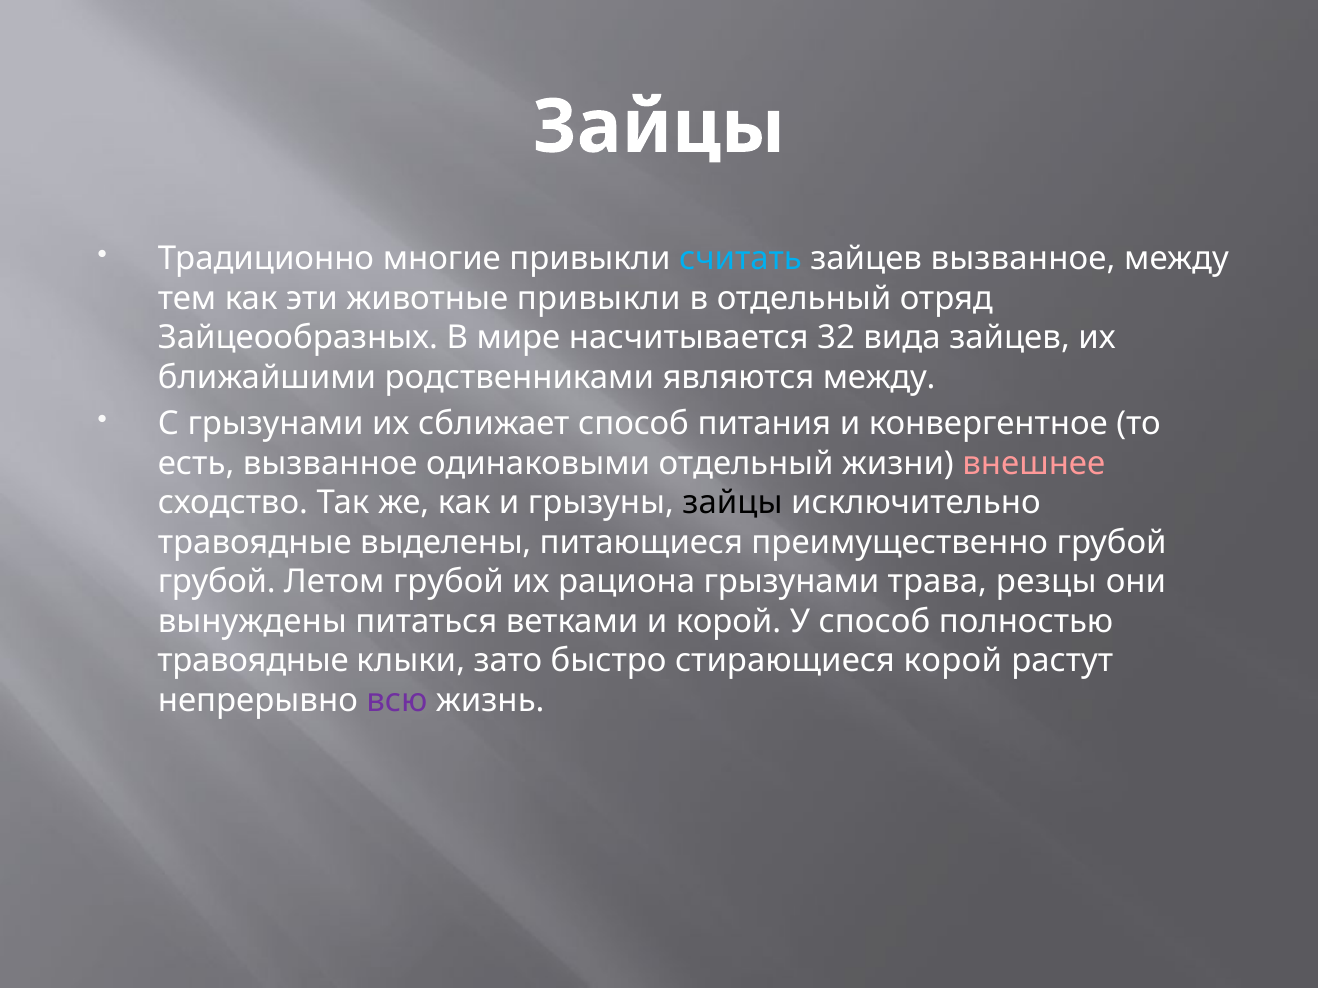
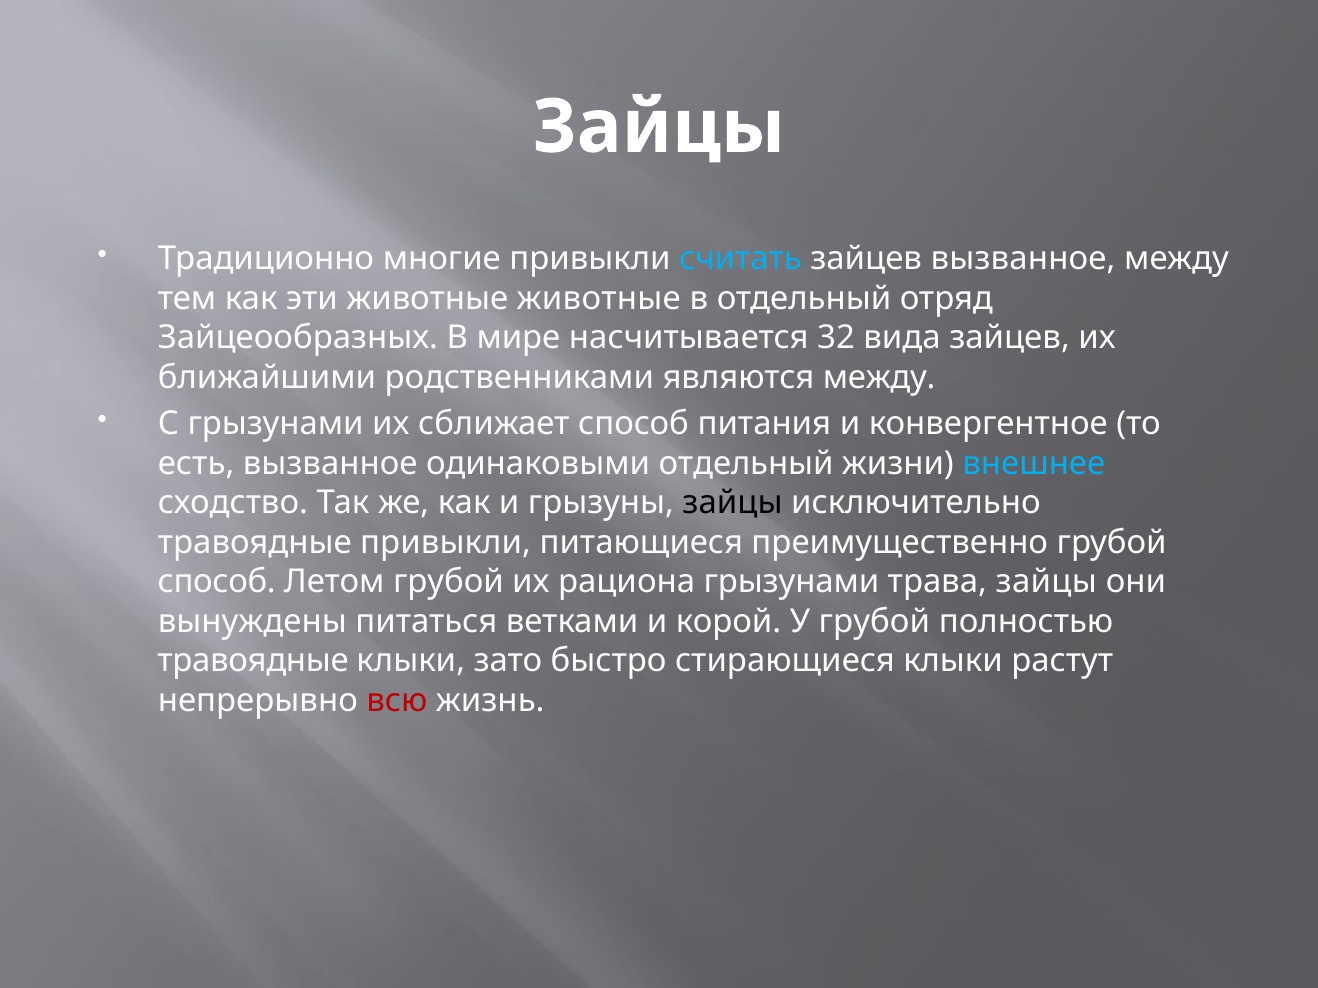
животные привыкли: привыкли -> животные (599, 299)
внешнее colour: pink -> light blue (1034, 464)
травоядные выделены: выделены -> привыкли (446, 543)
грубой: грубой -> способ (217, 582)
трава резцы: резцы -> зайцы (1046, 582)
У способ: способ -> грубой (874, 622)
стирающиеся корой: корой -> клыки (953, 661)
всю colour: purple -> red (397, 701)
